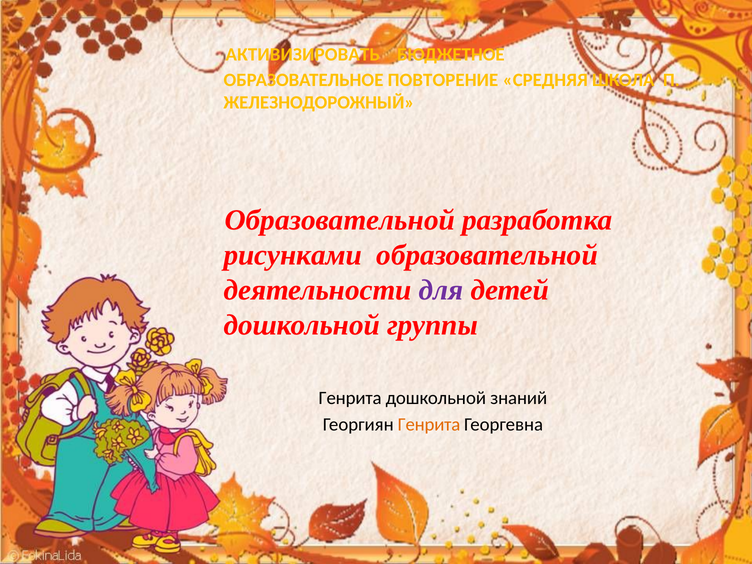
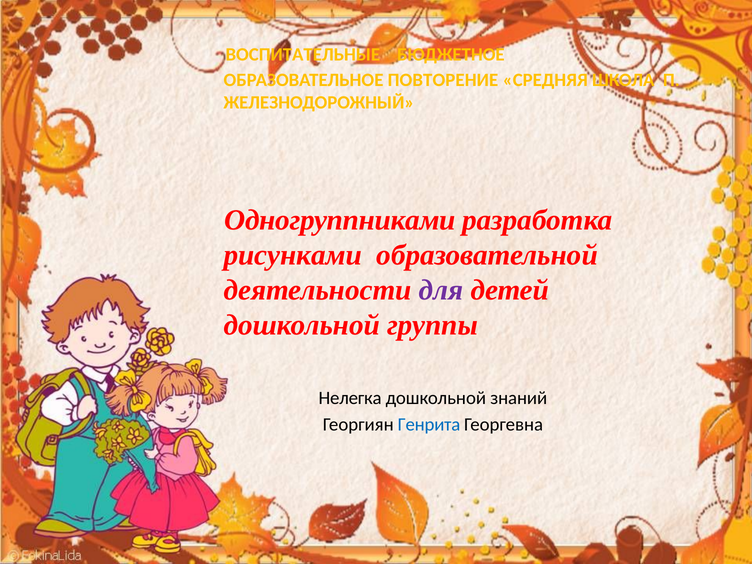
АКТИВИЗИРОВАТЬ: АКТИВИЗИРОВАТЬ -> ВОСПИТАТЕЛЬНЫЕ (303, 54)
Образовательной: Образовательной -> Одногруппниками (340, 220)
Генрита: Генрита -> Нелегка (350, 398)
Генрита colour: orange -> blue (429, 424)
